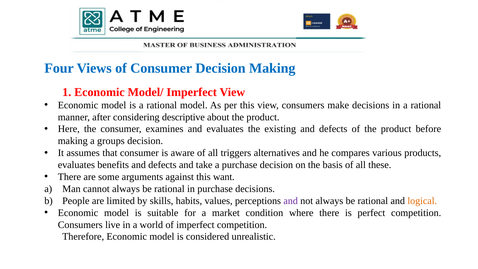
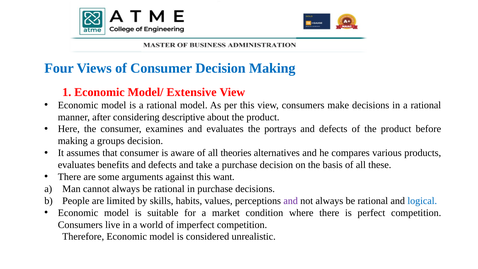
Model/ Imperfect: Imperfect -> Extensive (192, 92)
existing: existing -> portrays (280, 129)
triggers: triggers -> theories (236, 153)
logical colour: orange -> blue (422, 201)
